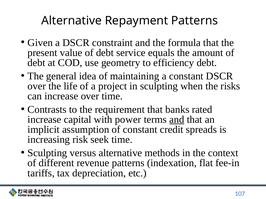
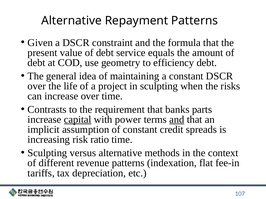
rated: rated -> parts (202, 110)
capital underline: none -> present (78, 120)
seek: seek -> ratio (100, 140)
